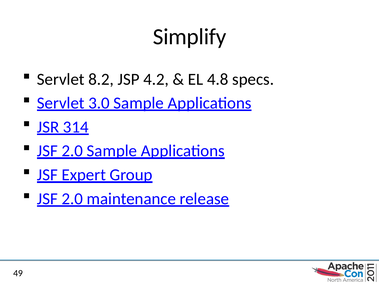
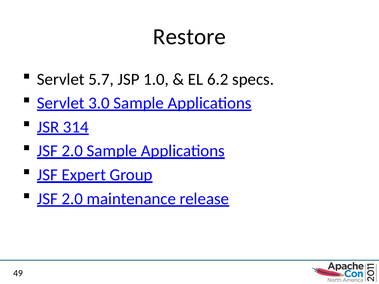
Simplify: Simplify -> Restore (189, 37)
8.2: 8.2 -> 5.7 (101, 80)
4.2: 4.2 -> 1.0 (156, 80)
4.8: 4.8 -> 6.2 (218, 80)
